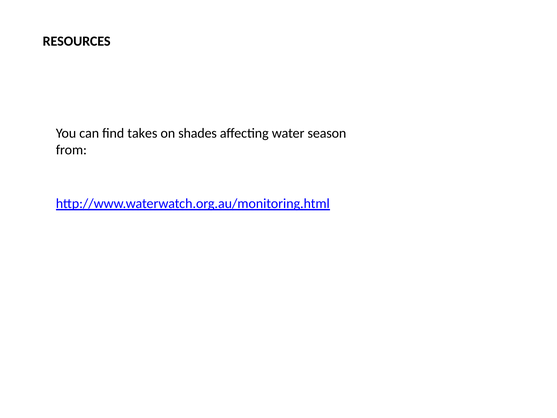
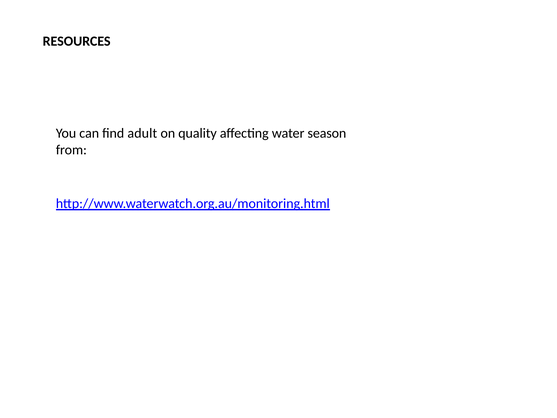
takes: takes -> adult (142, 133)
shades: shades -> quality (198, 133)
